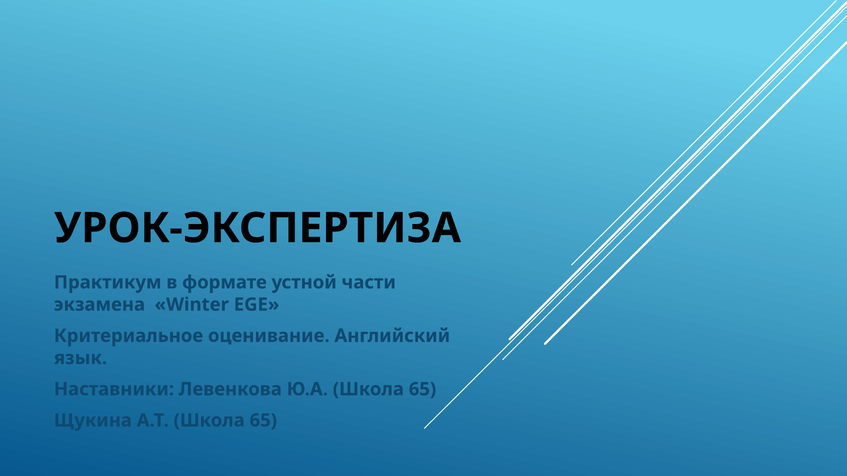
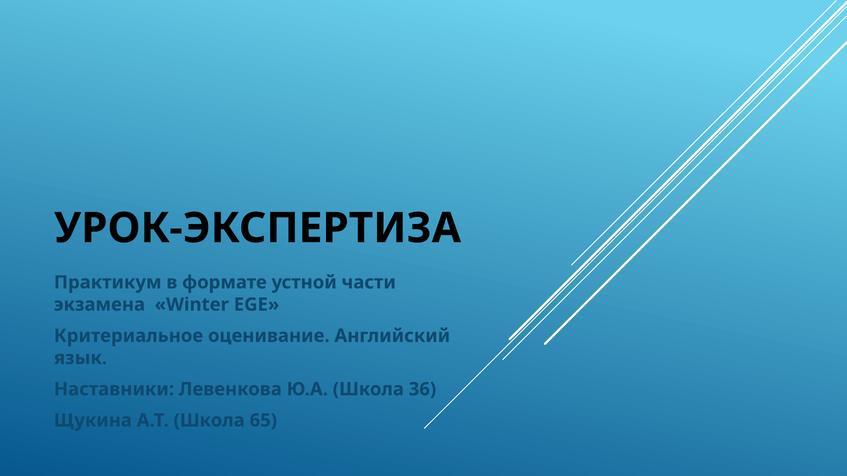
Ю.А Школа 65: 65 -> 36 (422, 390)
